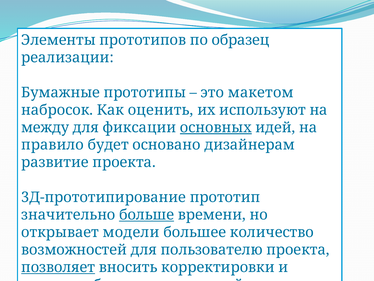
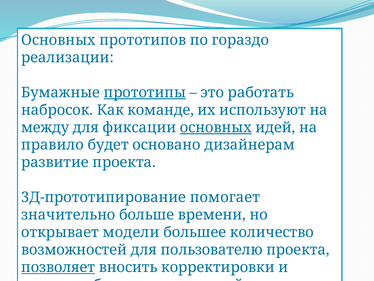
Элементы: Элементы -> Основных (58, 40)
образец: образец -> гораздо (240, 40)
прототипы underline: none -> present (145, 92)
макетом: макетом -> работать (261, 92)
оценить: оценить -> команде (161, 110)
прототип: прототип -> помогает (225, 197)
больше underline: present -> none (147, 215)
